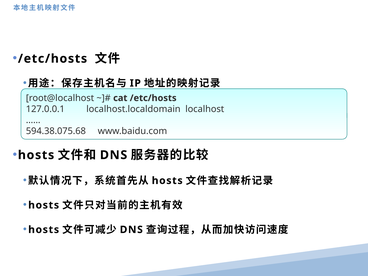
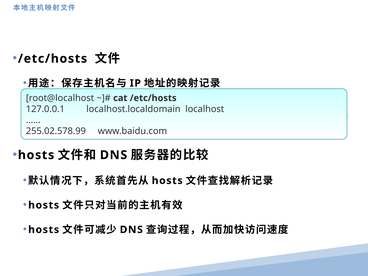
594.38.075.68: 594.38.075.68 -> 255.02.578.99 (56, 131)
